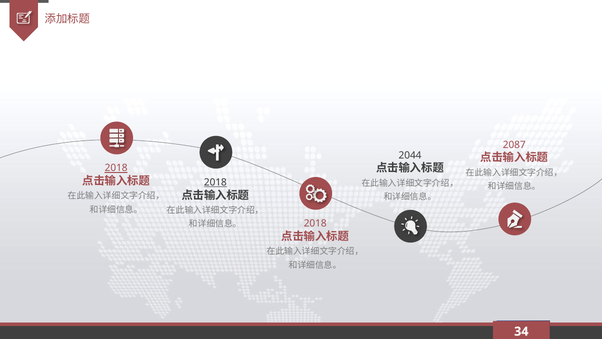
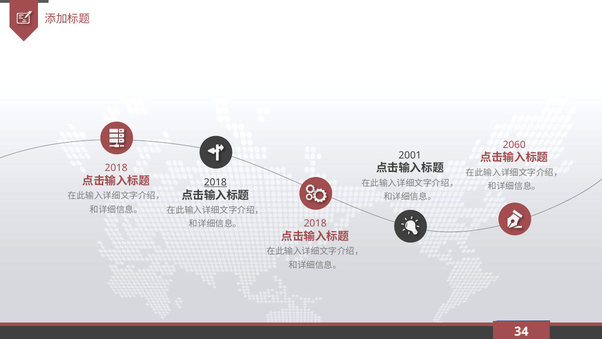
2087: 2087 -> 2060 (514, 145)
2044: 2044 -> 2001 (410, 155)
2018 underline: present -> none (116, 168)
